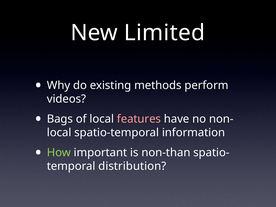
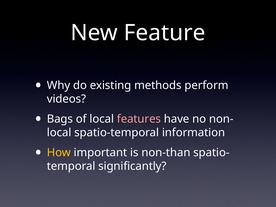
Limited: Limited -> Feature (165, 33)
How colour: light green -> yellow (59, 153)
distribution: distribution -> significantly (132, 166)
